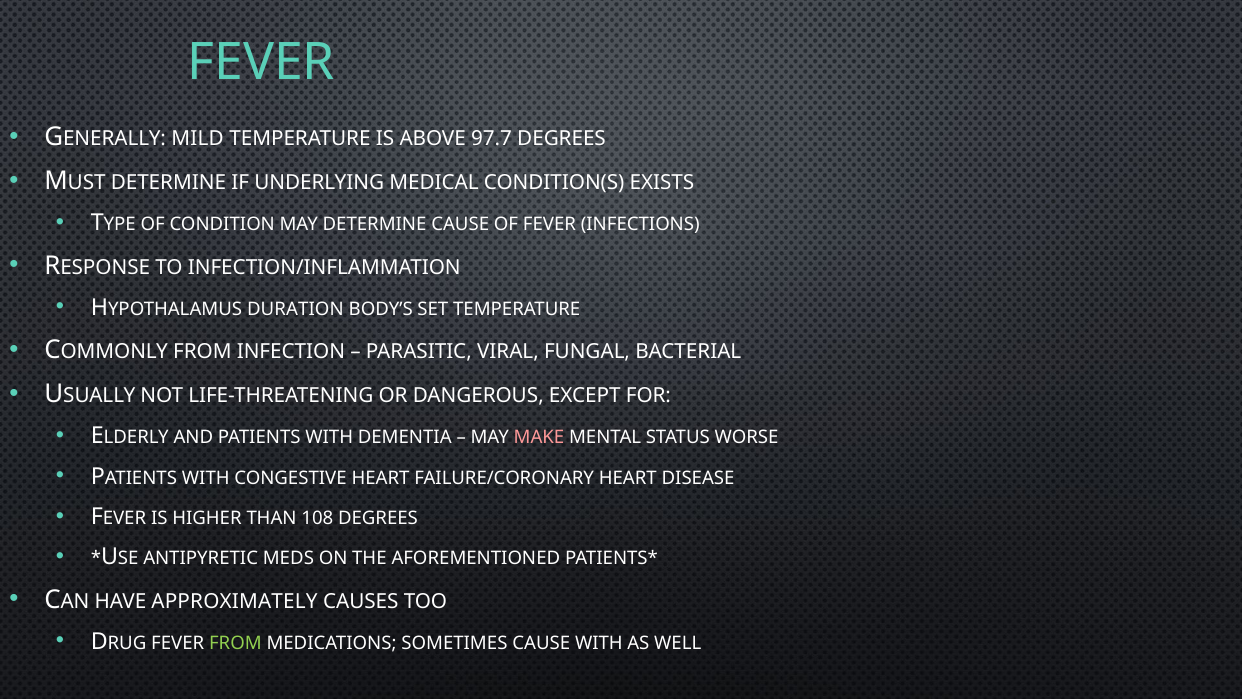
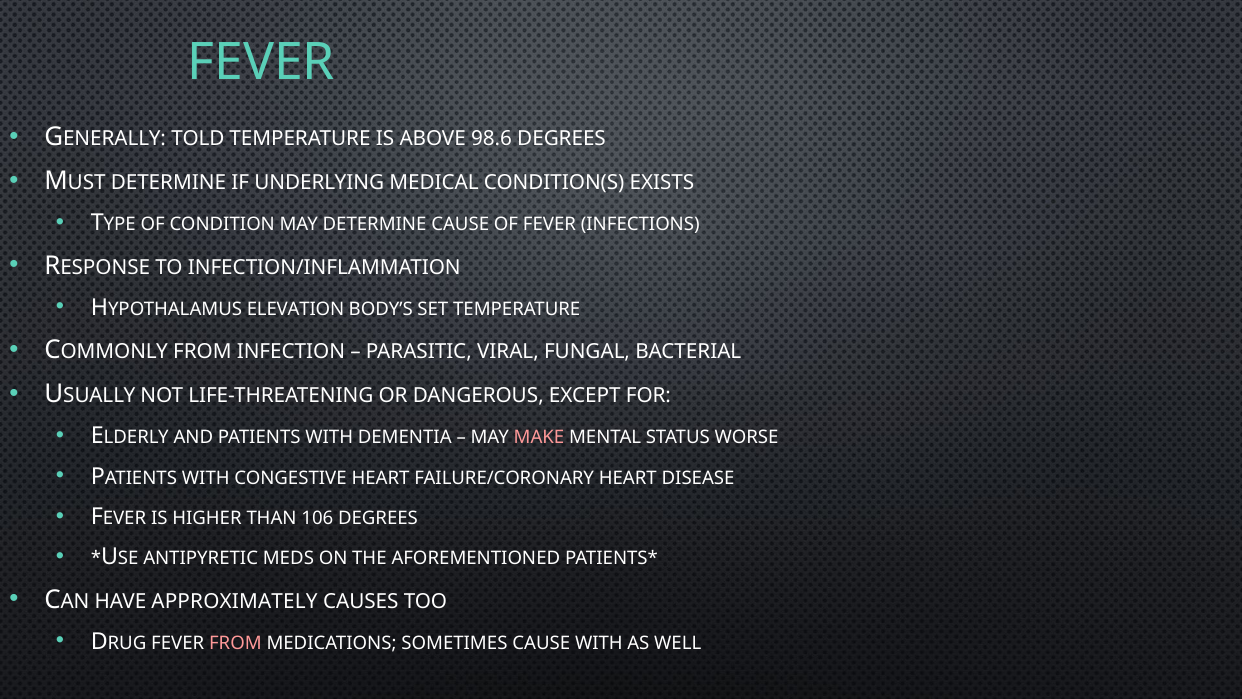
MILD: MILD -> TOLD (198, 139)
97.7: 97.7 -> 98.6 (492, 139)
DURATION: DURATION -> ELEVATION (296, 309)
108: 108 -> 106 (317, 518)
FROM colour: light green -> pink (235, 643)
